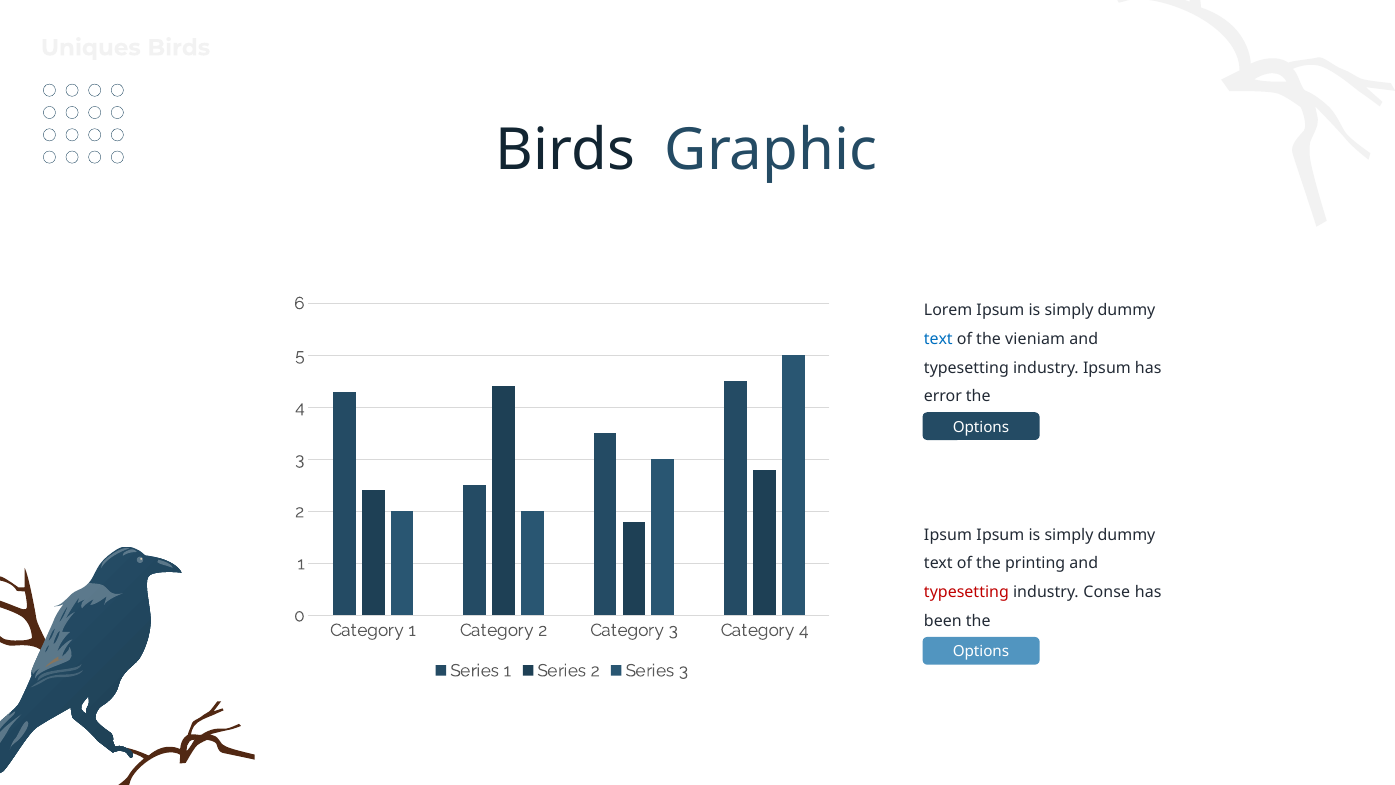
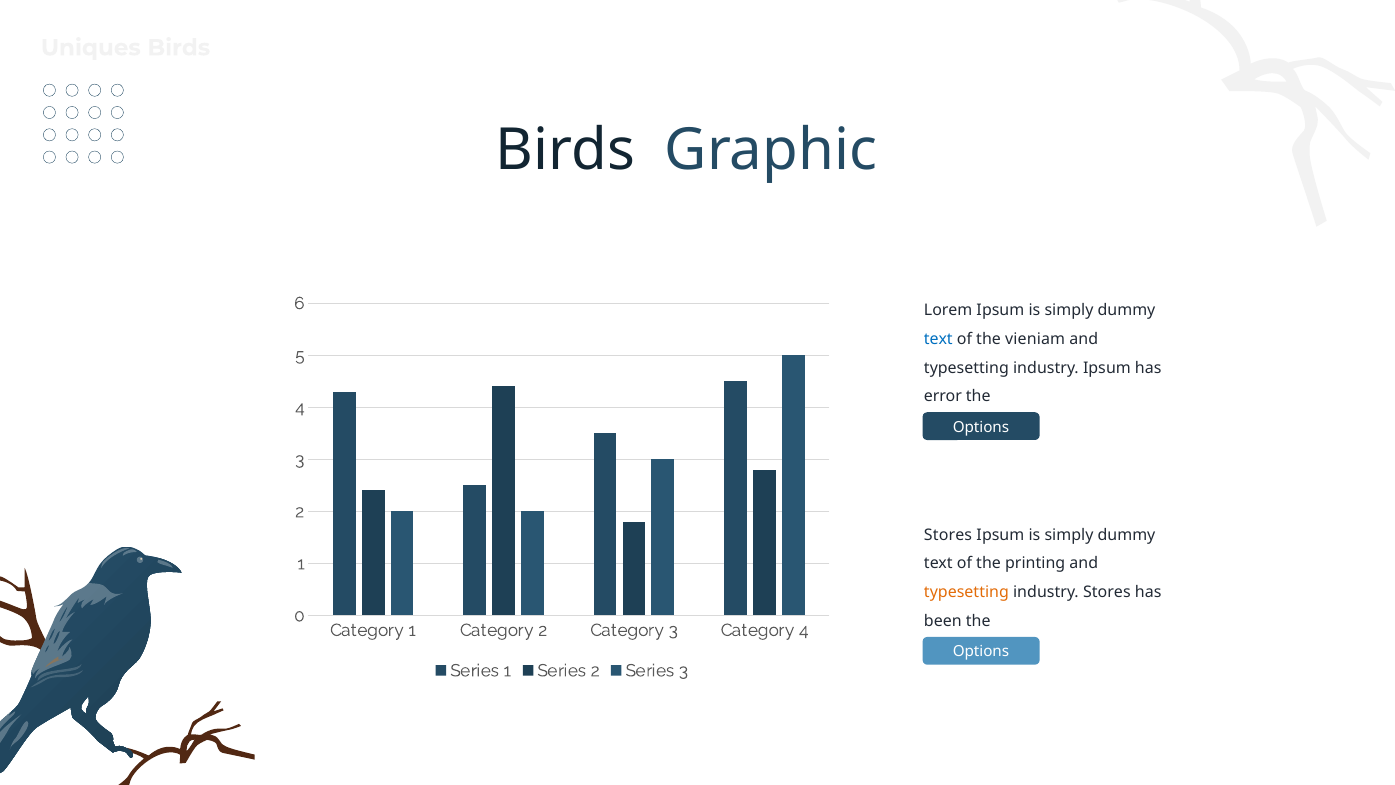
Ipsum: Ipsum -> Stores (948, 535)
typesetting colour: red -> orange (966, 592)
industry Conse: Conse -> Stores (1107, 592)
